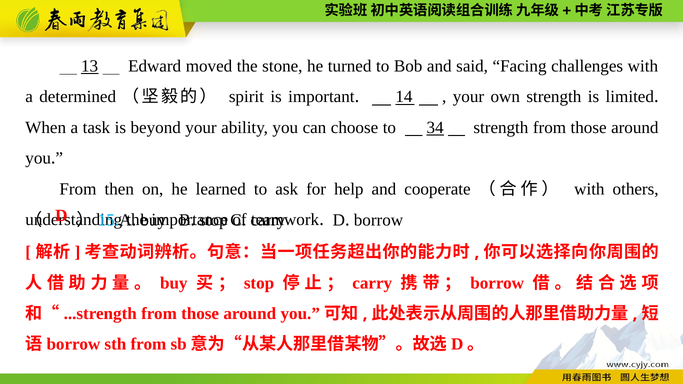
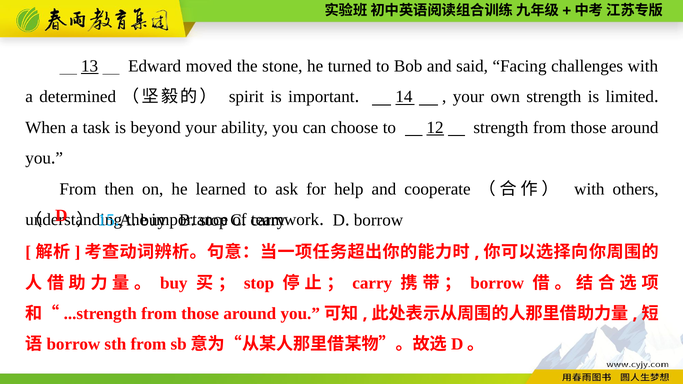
34: 34 -> 12 (435, 128)
